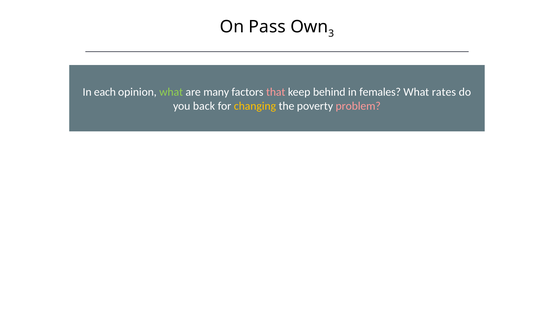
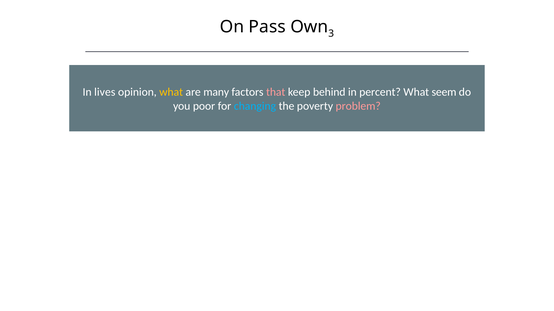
each: each -> lives (105, 92)
what colour: light green -> yellow (171, 92)
females: females -> percent (380, 92)
rates: rates -> seem (444, 92)
back: back -> poor (204, 106)
changing colour: yellow -> light blue (255, 106)
